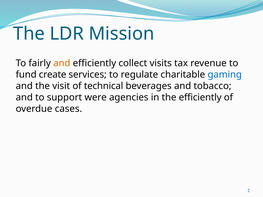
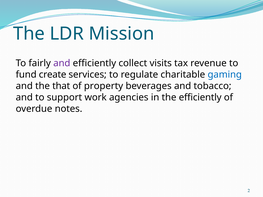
and colour: orange -> purple (62, 63)
visit: visit -> that (61, 86)
technical: technical -> property (104, 86)
were: were -> work (96, 97)
cases: cases -> notes (69, 109)
